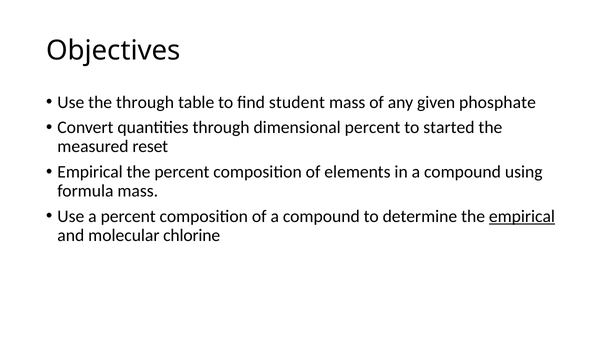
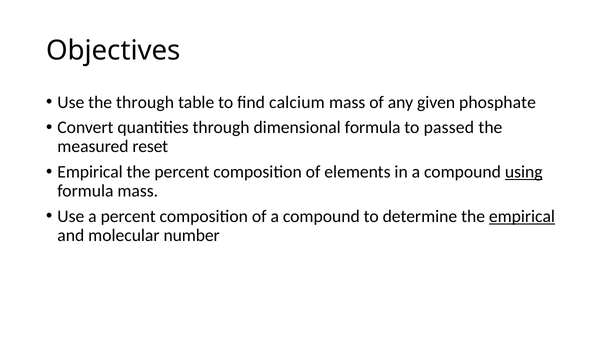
student: student -> calcium (297, 102)
dimensional percent: percent -> formula (373, 127)
started: started -> passed (449, 127)
using underline: none -> present (524, 172)
chlorine: chlorine -> number (192, 235)
